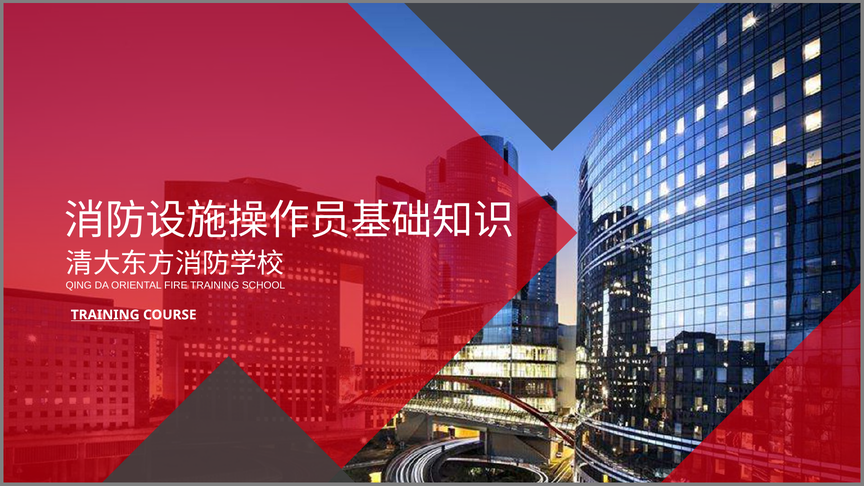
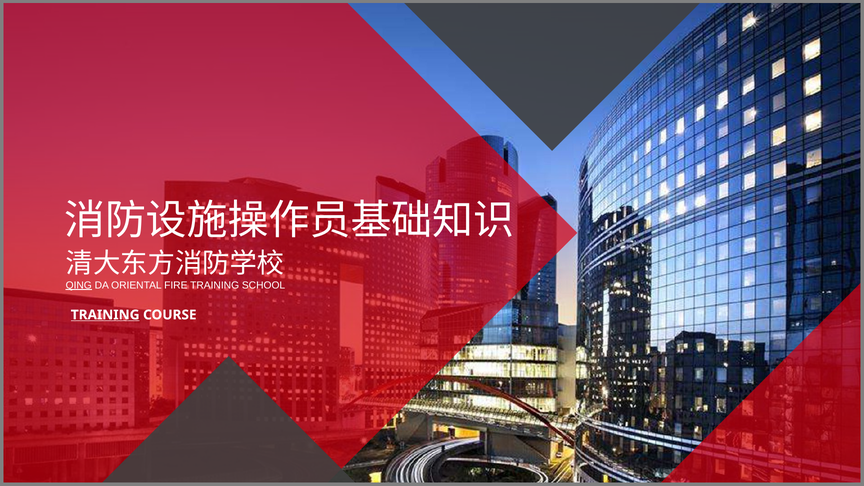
QING underline: none -> present (79, 285)
